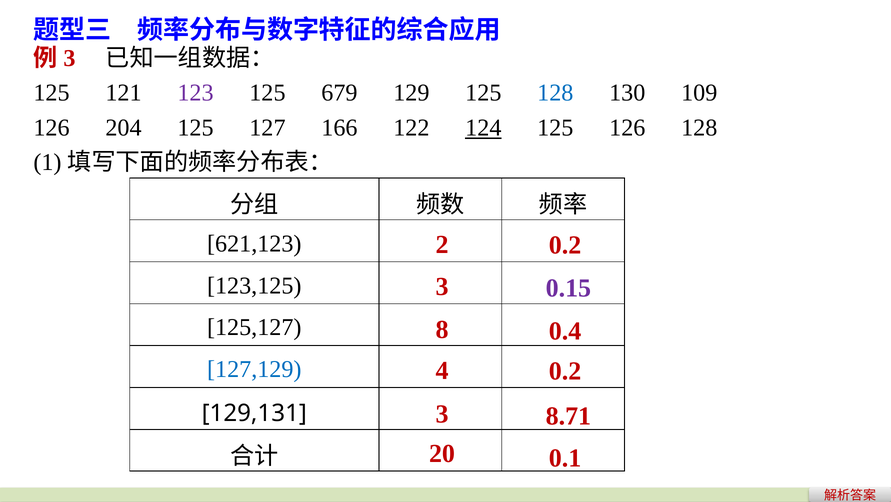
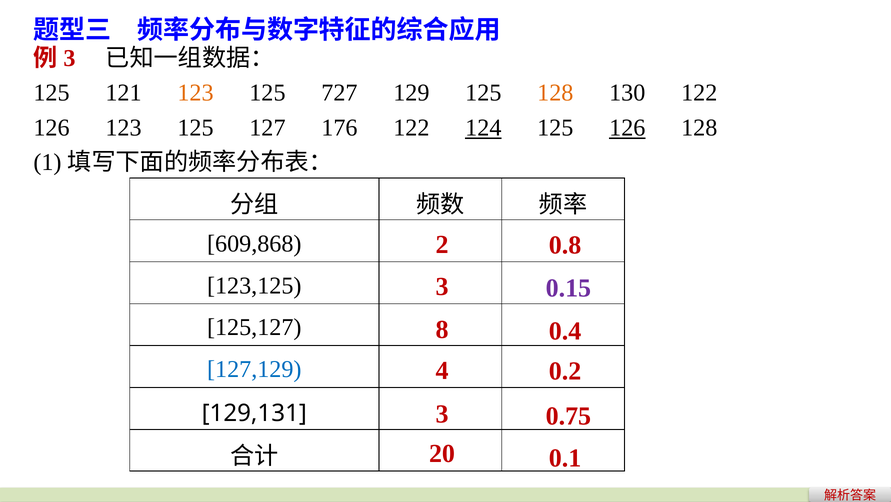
123 colour: purple -> orange (195, 93)
679: 679 -> 727 (339, 93)
128 colour: blue -> orange (555, 93)
130 109: 109 -> 122 (699, 93)
126 204: 204 -> 123 (124, 128)
166: 166 -> 176 (339, 128)
126 underline: none -> present (627, 128)
621,123: 621,123 -> 609,868 (254, 243)
2 0.2: 0.2 -> 0.8 (565, 245)
8.71: 8.71 -> 0.75 (568, 416)
